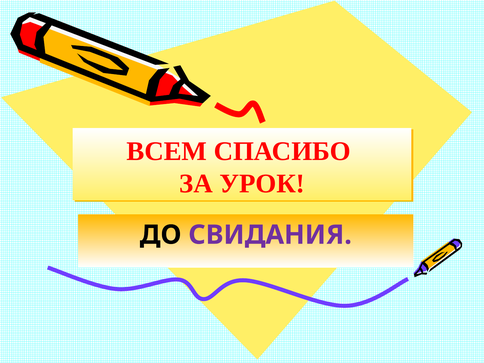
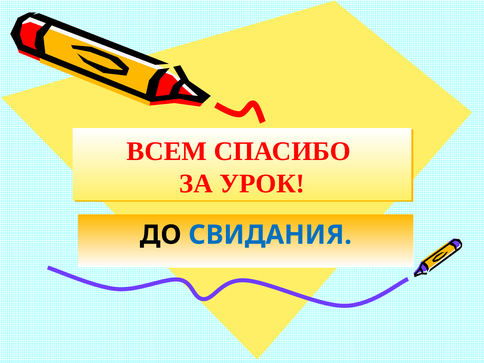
СВИДАНИЯ colour: purple -> blue (270, 235)
